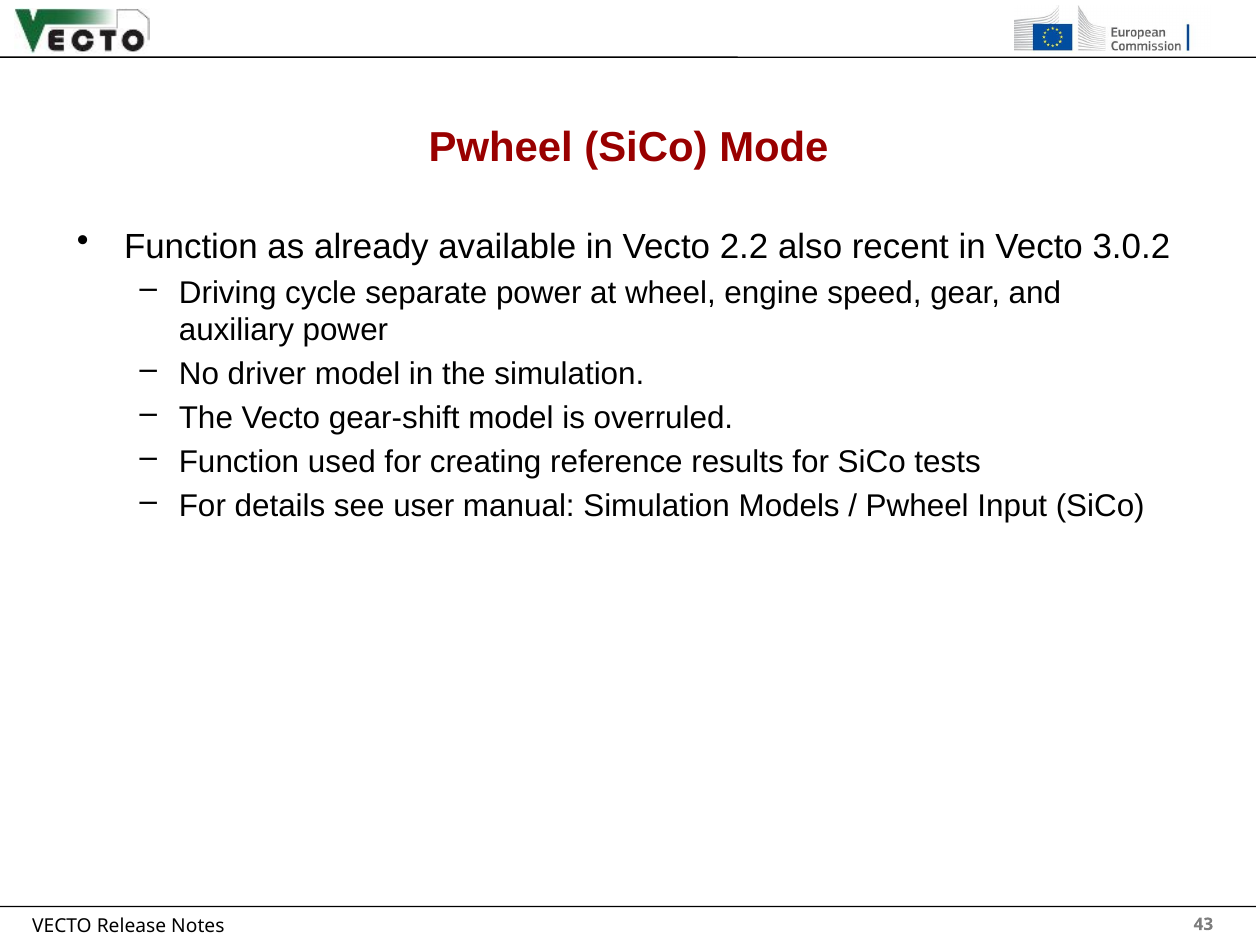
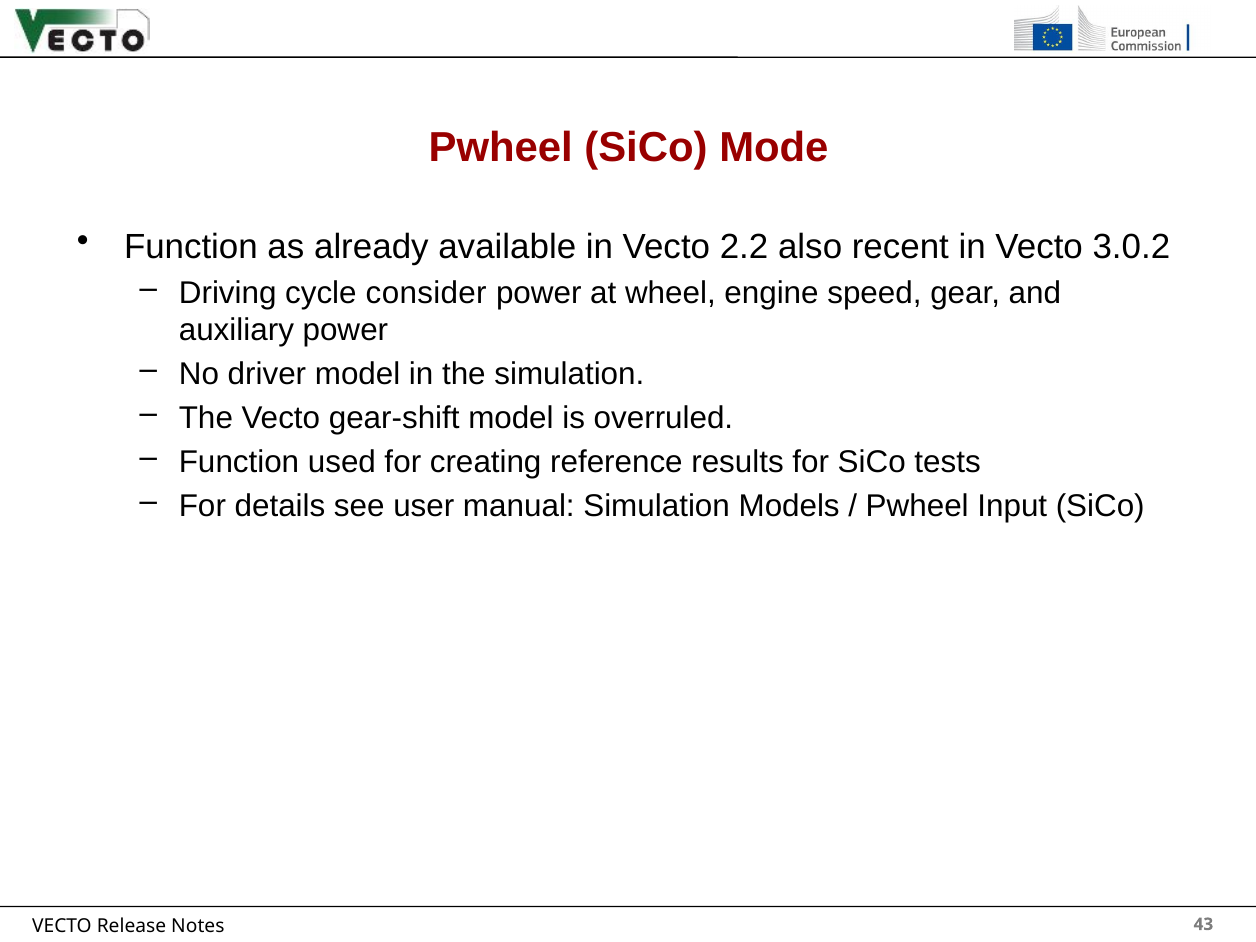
separate: separate -> consider (426, 293)
